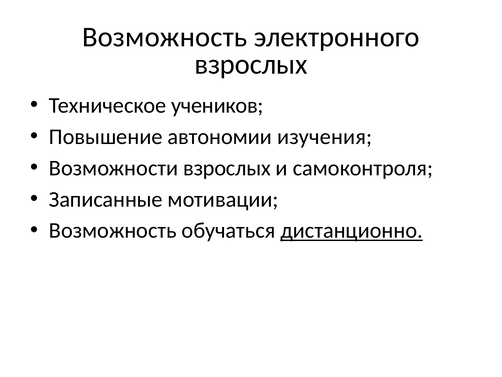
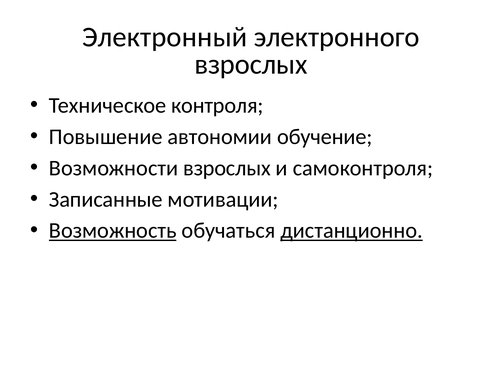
Возможность: Возможность -> Электронный (165, 37)
учеников: учеников -> контроля (217, 105)
изучения: изучения -> обучение (325, 137)
Возможность underline: none -> present (113, 230)
